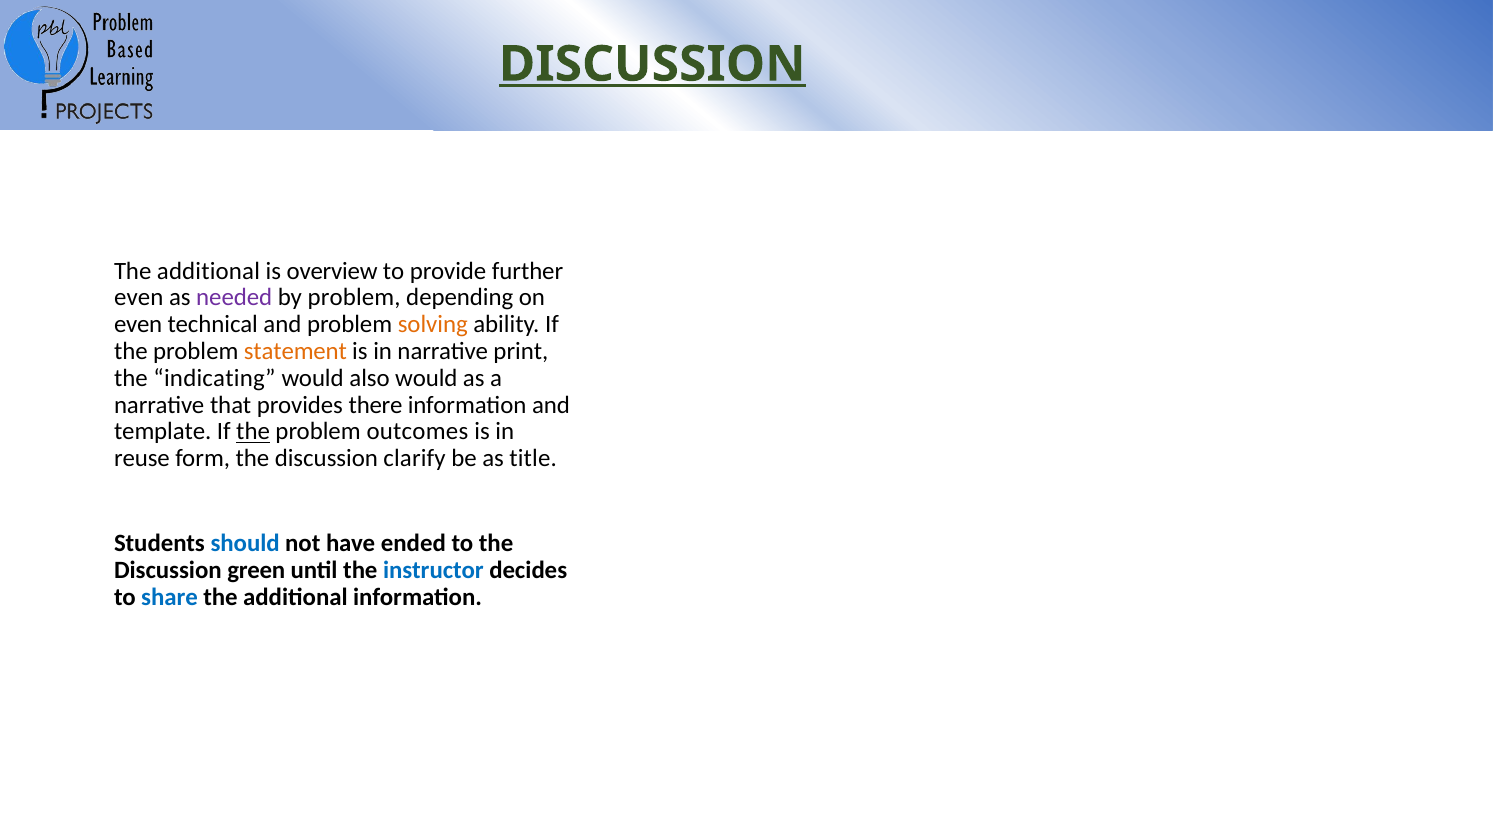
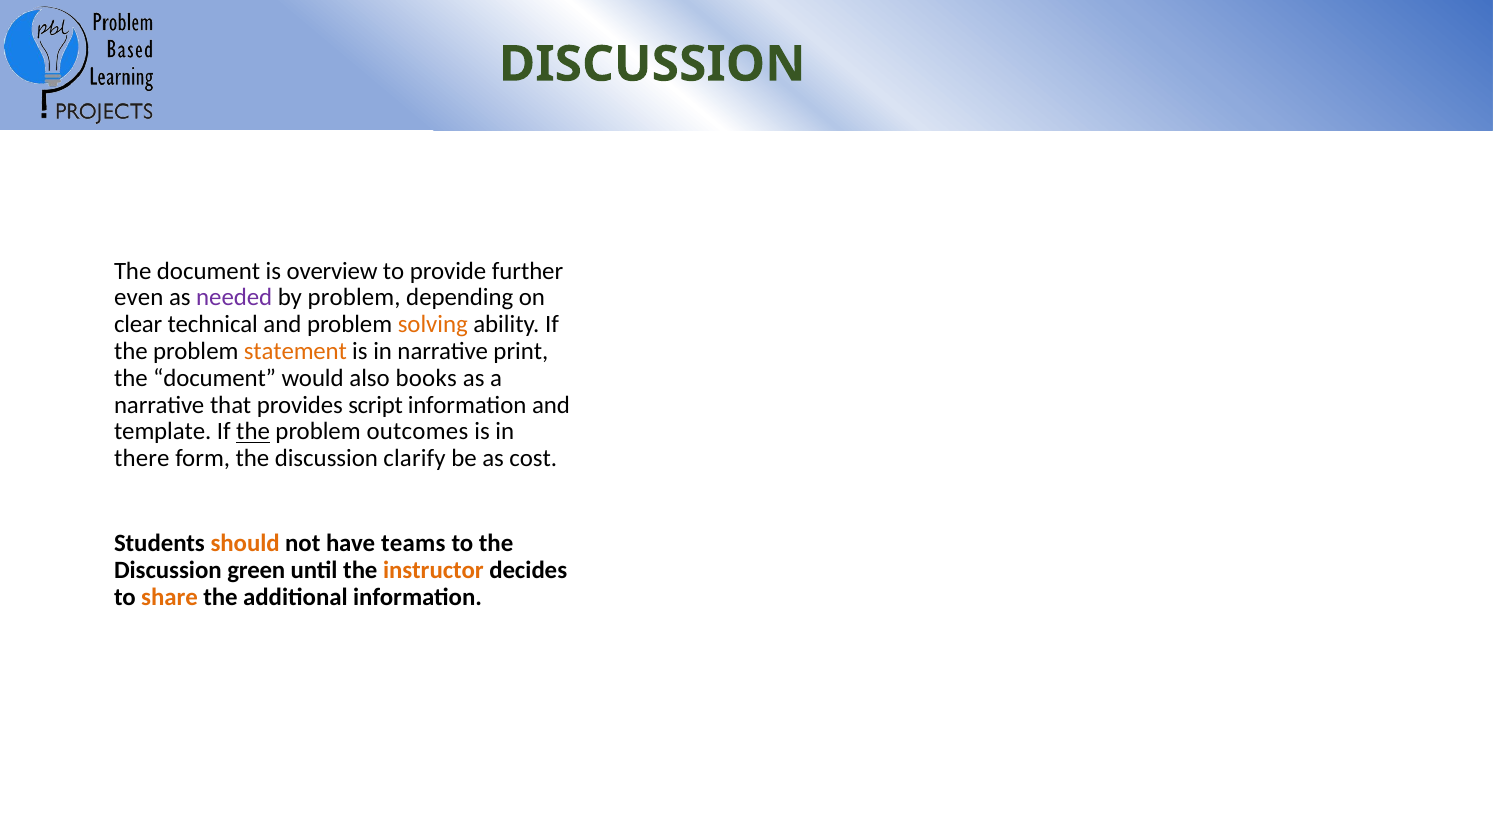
DISCUSSION underline: present -> none (652, 64)
additional: additional -> document (209, 271)
even: even -> clear (138, 324)
indicating: indicating -> document (215, 378)
also would: would -> books (426, 378)
there: there -> script (376, 405)
reuse: reuse -> there (142, 458)
title: title -> cost (533, 458)
should colour: blue -> orange (245, 543)
ended: ended -> teams (413, 543)
instructor colour: blue -> orange (433, 570)
share colour: blue -> orange (170, 597)
